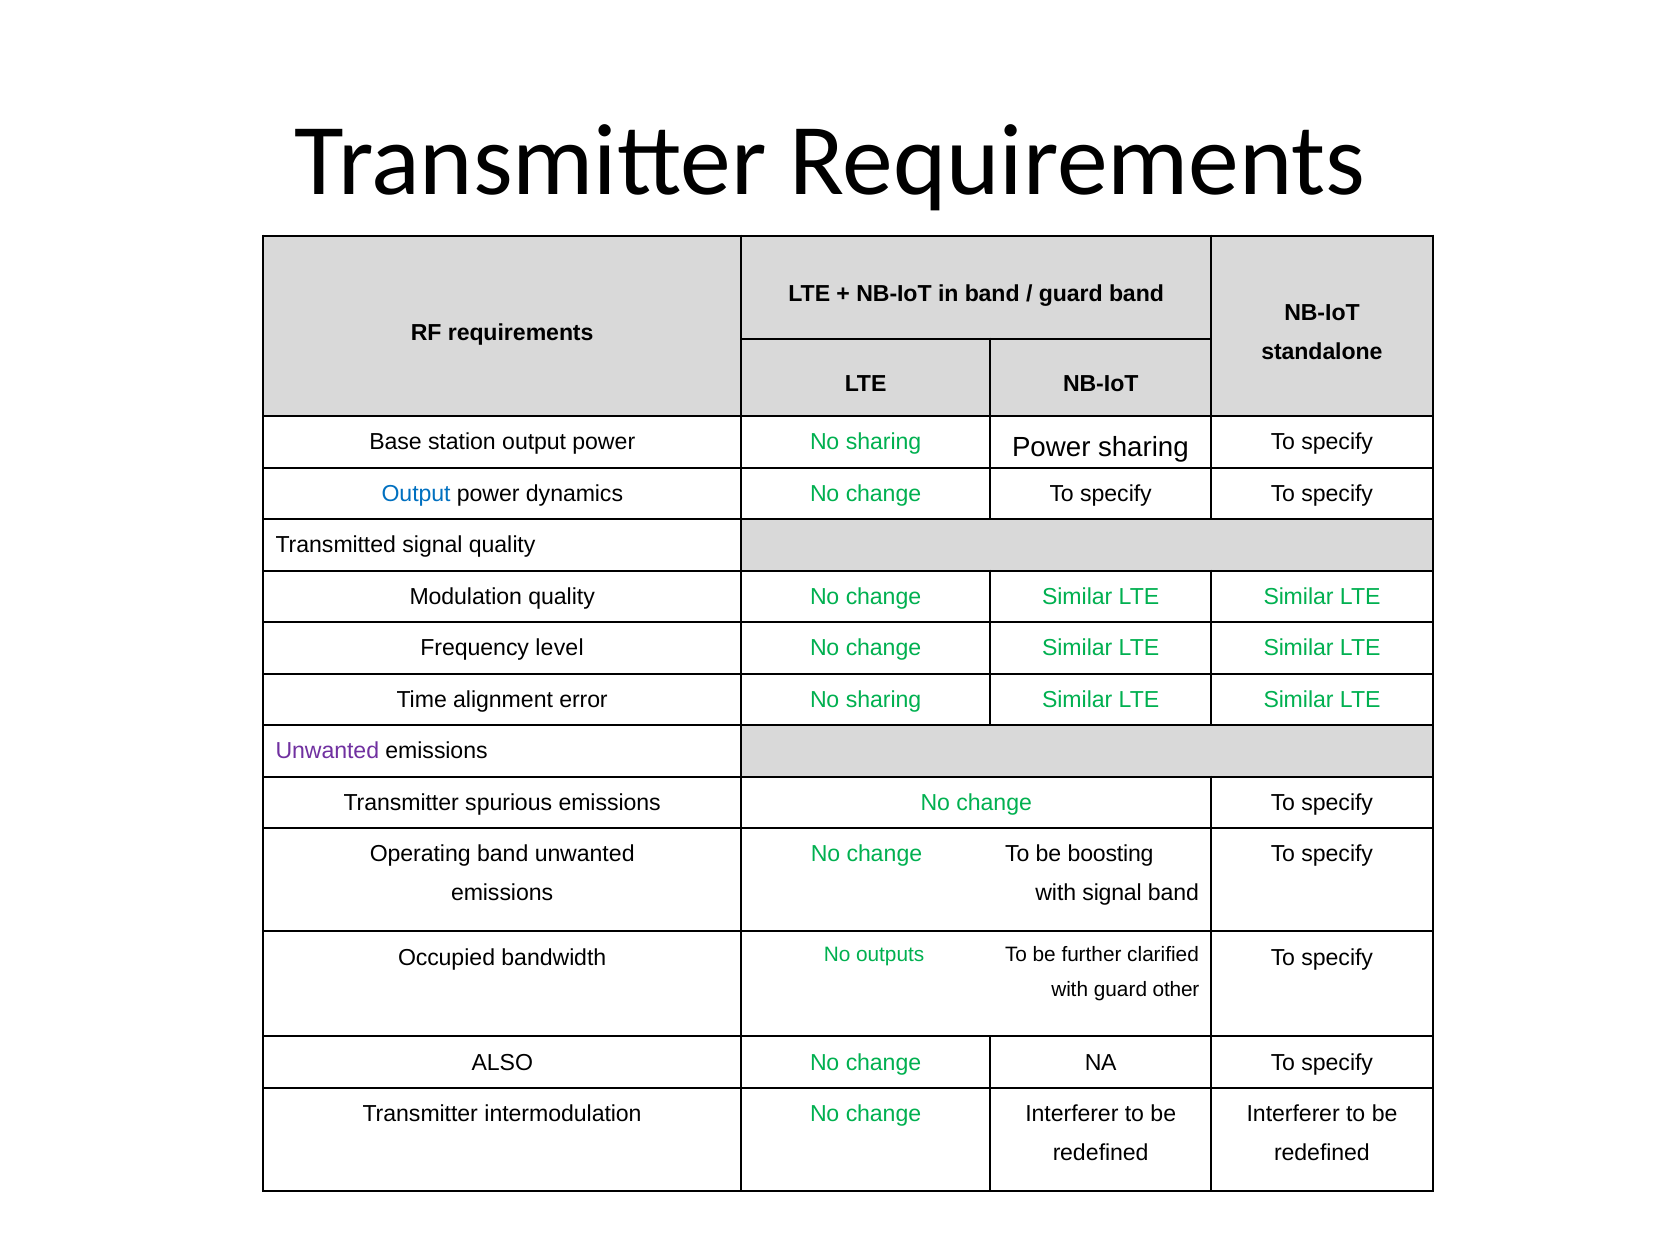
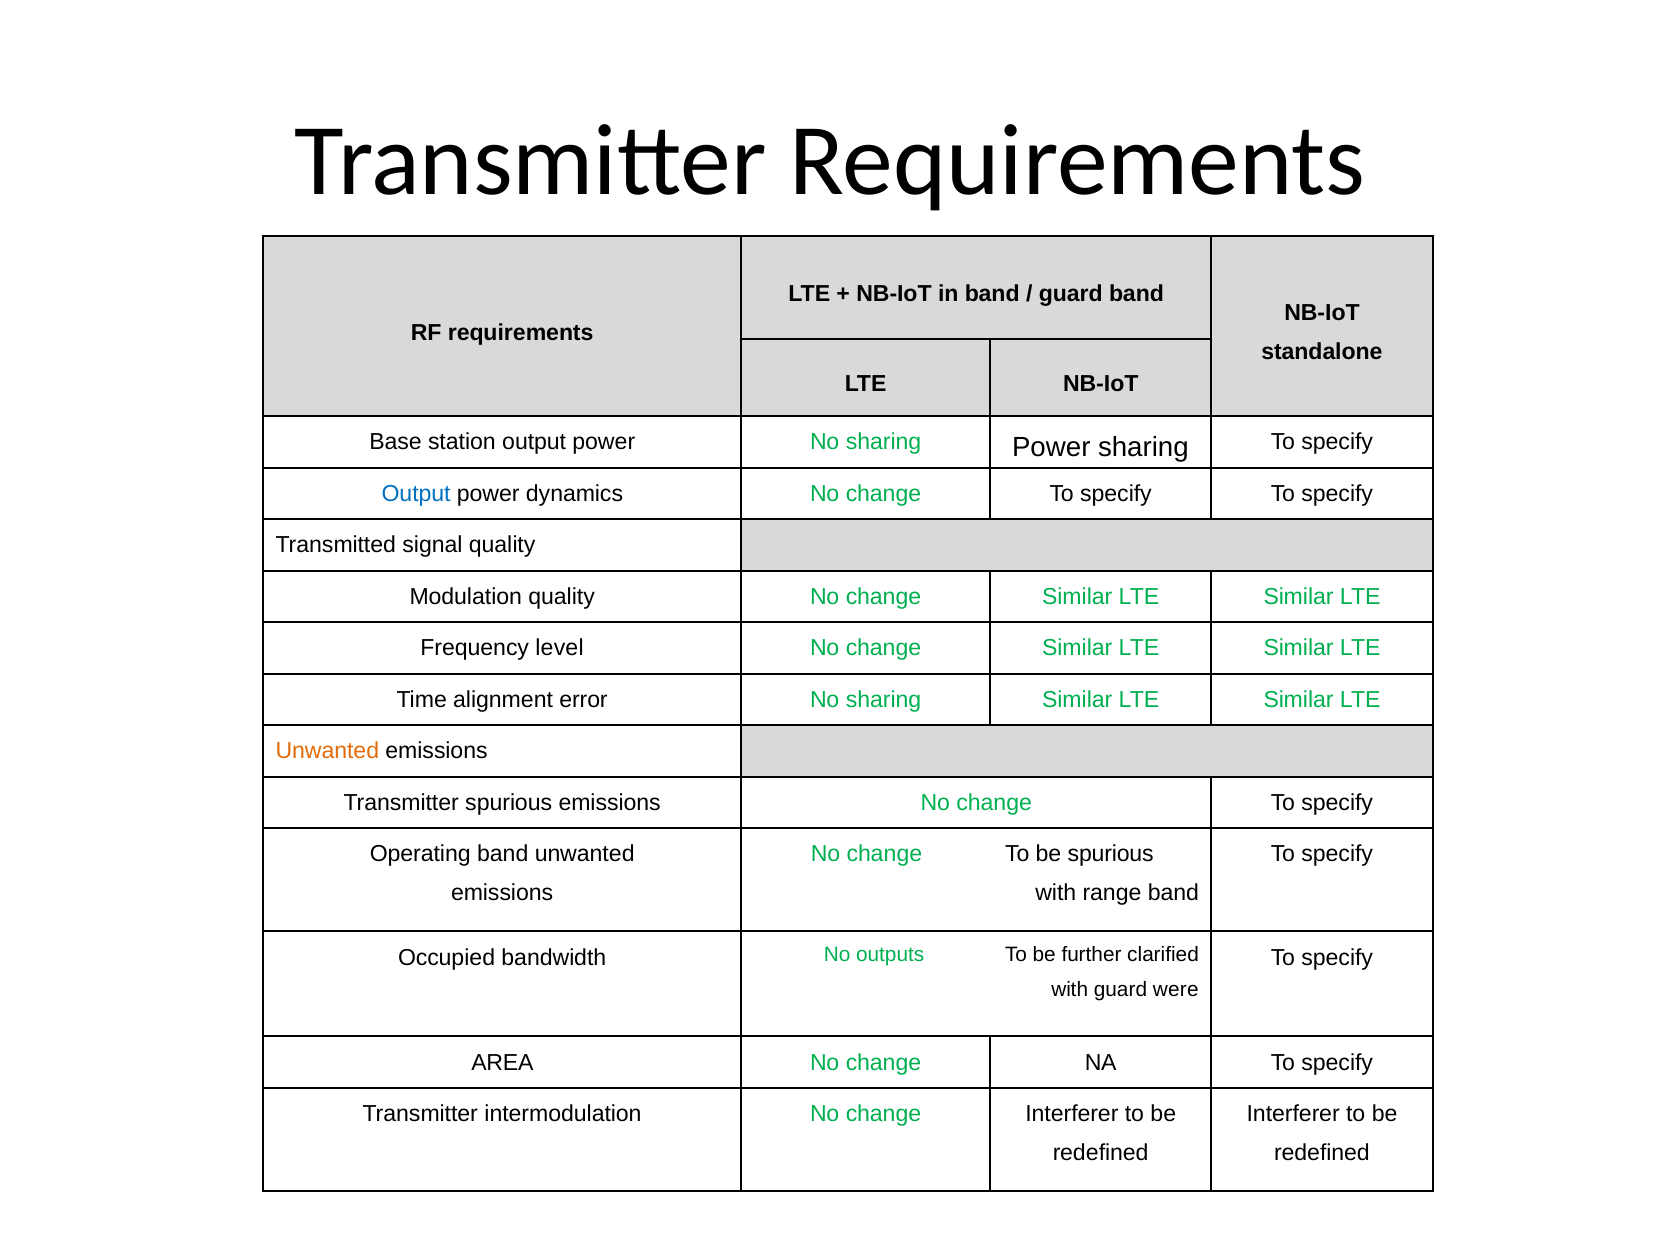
Unwanted colour: purple -> orange (327, 751)
be boosting: boosting -> spurious (1111, 854)
with signal: signal -> range (1112, 893)
other: other -> were (1176, 990)
ALSO: ALSO -> AREA (502, 1062)
